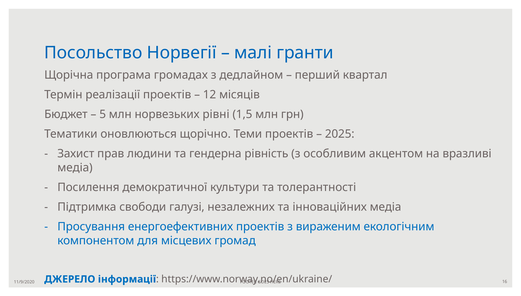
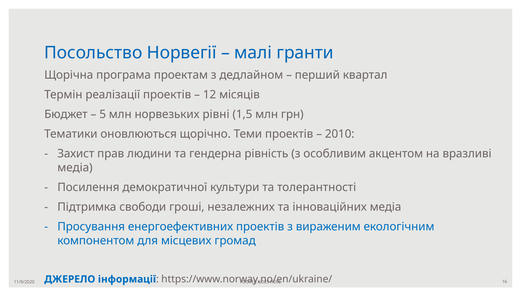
громадах: громадах -> проектам (181, 75)
2025: 2025 -> 2010 (340, 134)
галузі: галузі -> гроші (187, 207)
